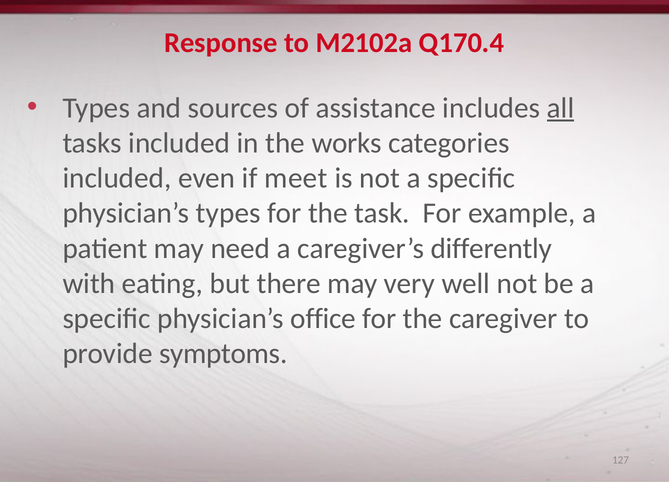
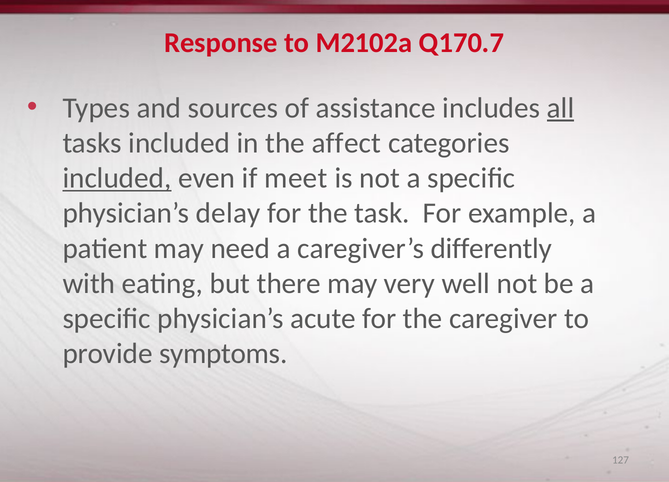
Q170.4: Q170.4 -> Q170.7 (462, 43)
works: works -> affect (346, 143)
included underline: none -> present (117, 178)
physician’s types: types -> delay (228, 213)
office: office -> acute (323, 319)
